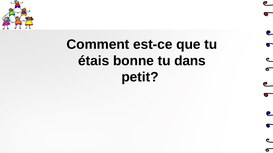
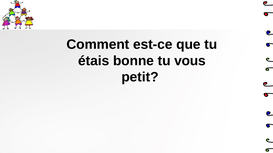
dans: dans -> vous (190, 61)
